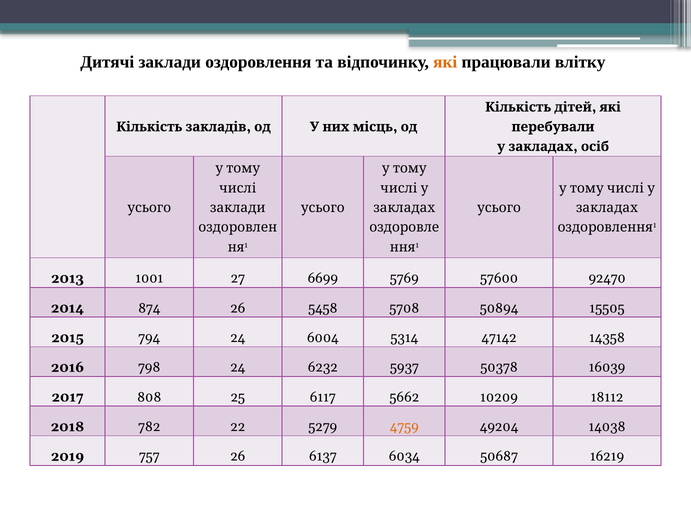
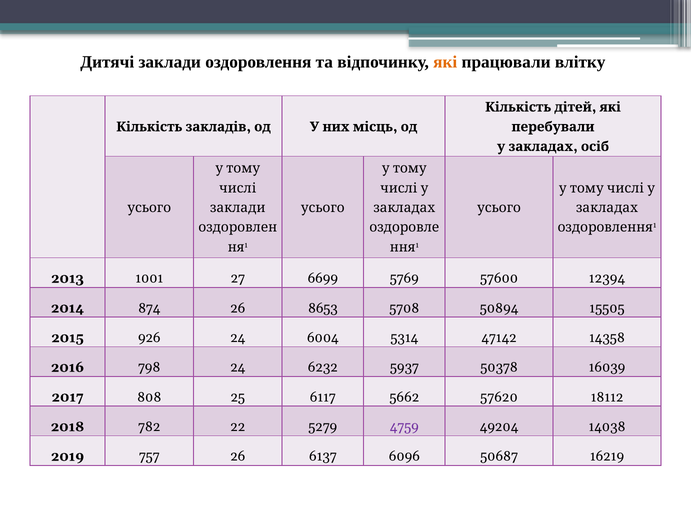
92470: 92470 -> 12394 (607, 279)
5458: 5458 -> 8653 (323, 308)
794: 794 -> 926 (149, 338)
10209: 10209 -> 57620 (499, 397)
4759 colour: orange -> purple (404, 427)
6034: 6034 -> 6096 (404, 457)
